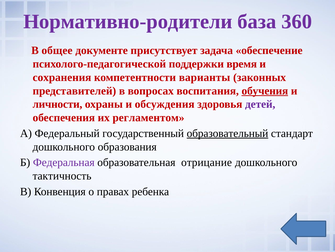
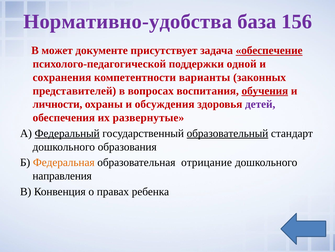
Нормативно-родители: Нормативно-родители -> Нормативно-удобства (128, 22)
360: 360 -> 156 (297, 22)
общее: общее -> может (57, 50)
обеспечение underline: none -> present (269, 50)
время: время -> одной (242, 64)
регламентом: регламентом -> развернутые (148, 117)
Федеральный underline: none -> present (67, 133)
Федеральная colour: purple -> orange (64, 162)
тактичность: тактичность -> направления (62, 175)
